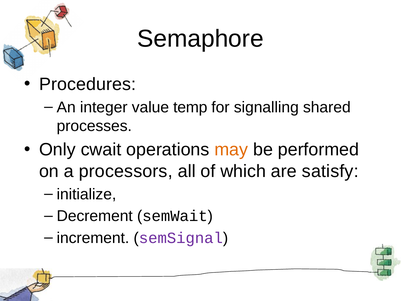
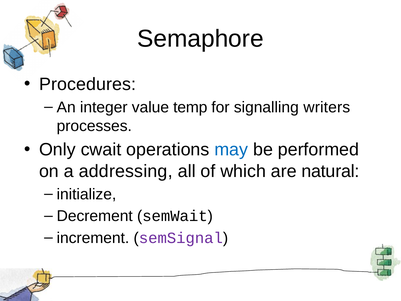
shared: shared -> writers (327, 107)
may colour: orange -> blue (231, 150)
processors: processors -> addressing (126, 171)
satisfy: satisfy -> natural (330, 171)
